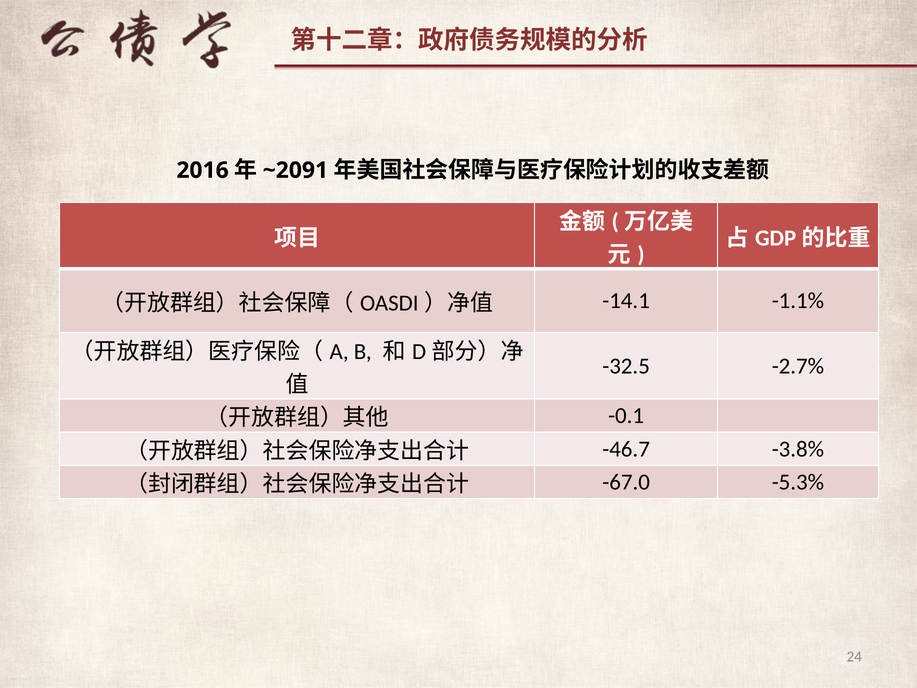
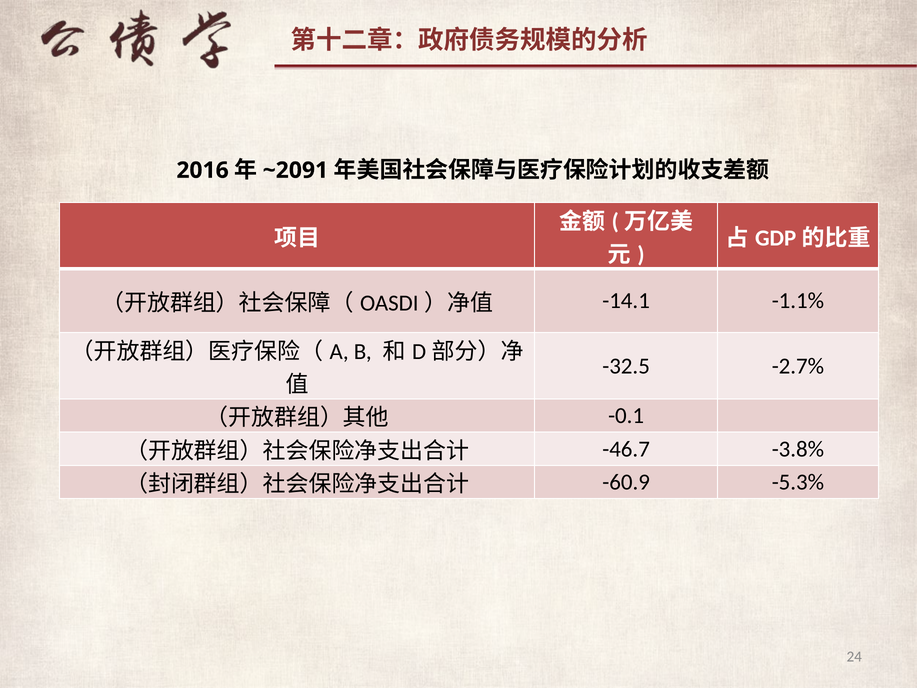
-67.0: -67.0 -> -60.9 (626, 482)
